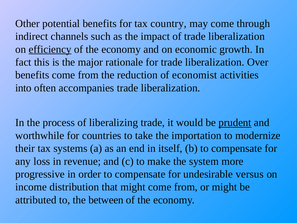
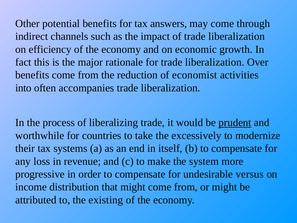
country: country -> answers (169, 23)
efficiency underline: present -> none (50, 49)
importation: importation -> excessively (196, 135)
between: between -> existing (106, 200)
